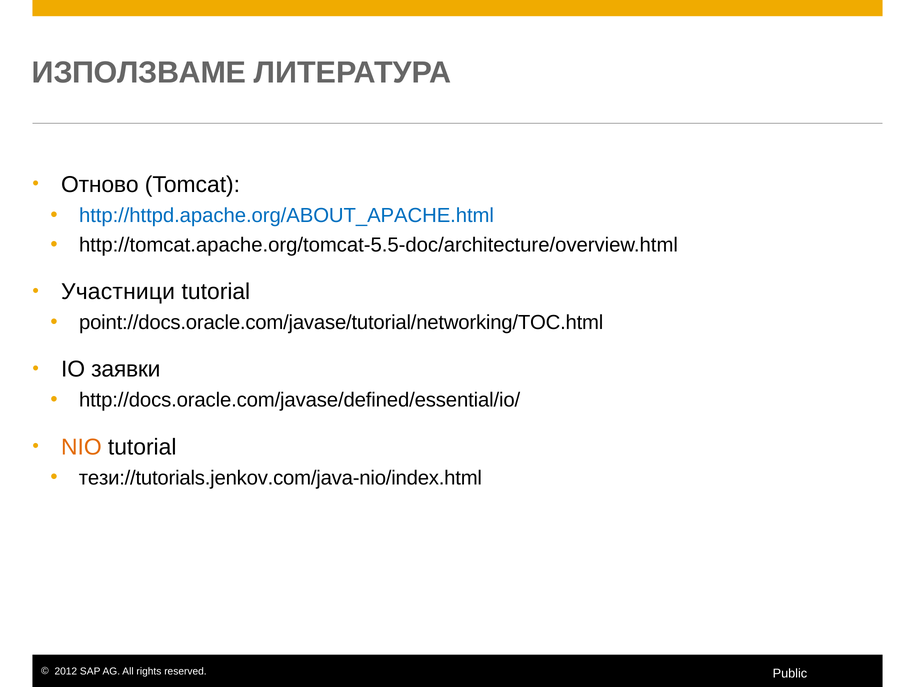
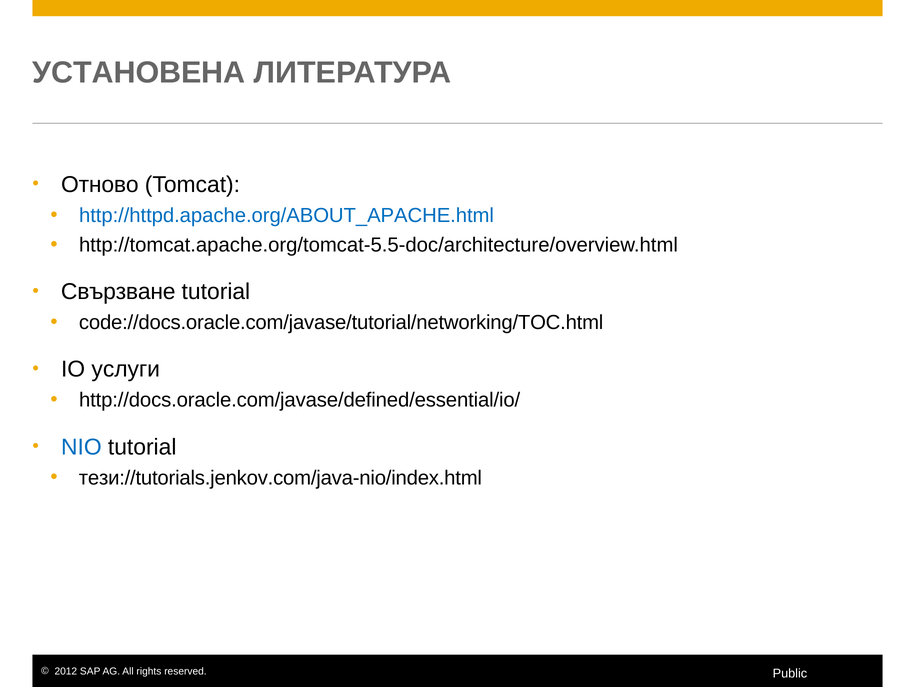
ИЗПОЛЗВАМЕ: ИЗПОЛЗВАМЕ -> УСТАНОВЕНА (139, 72)
Участници: Участници -> Свързване (118, 291)
point://docs.oracle.com/javase/tutorial/networking/TOC.html: point://docs.oracle.com/javase/tutorial/networking/TOC.html -> code://docs.oracle.com/javase/tutorial/networking/TOC.html (341, 322)
заявки: заявки -> услуги (126, 369)
NIO colour: orange -> blue (81, 447)
